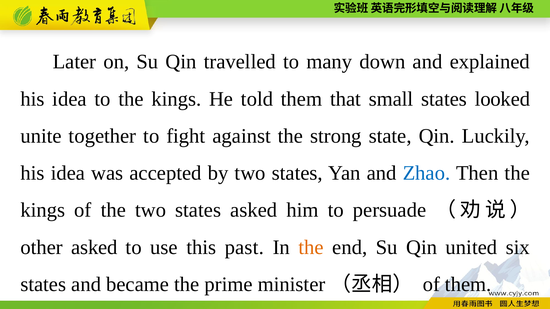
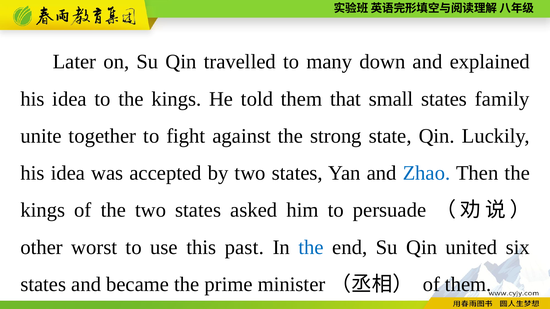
looked: looked -> family (502, 99)
other asked: asked -> worst (94, 248)
the colour: orange -> blue (311, 248)
